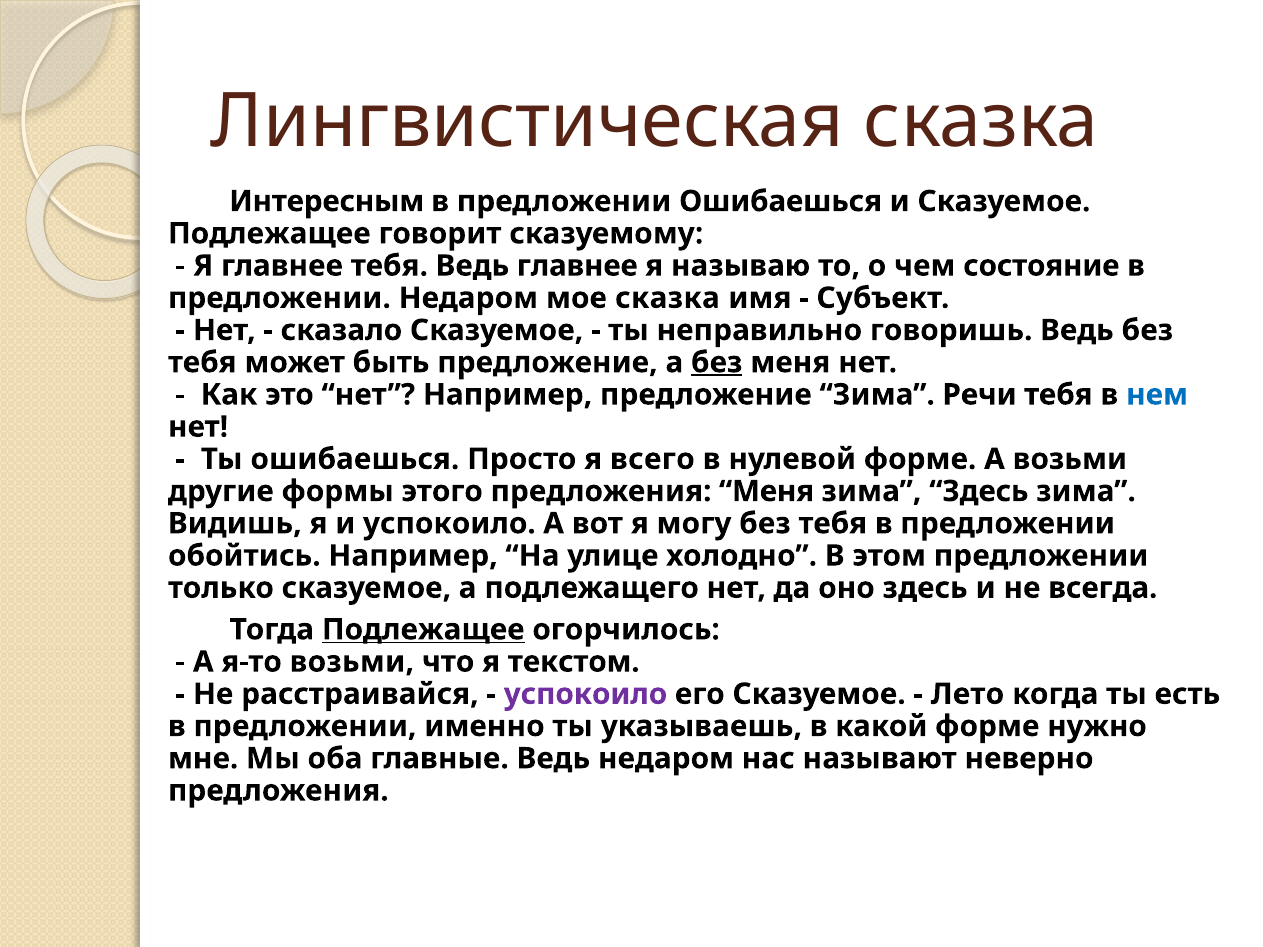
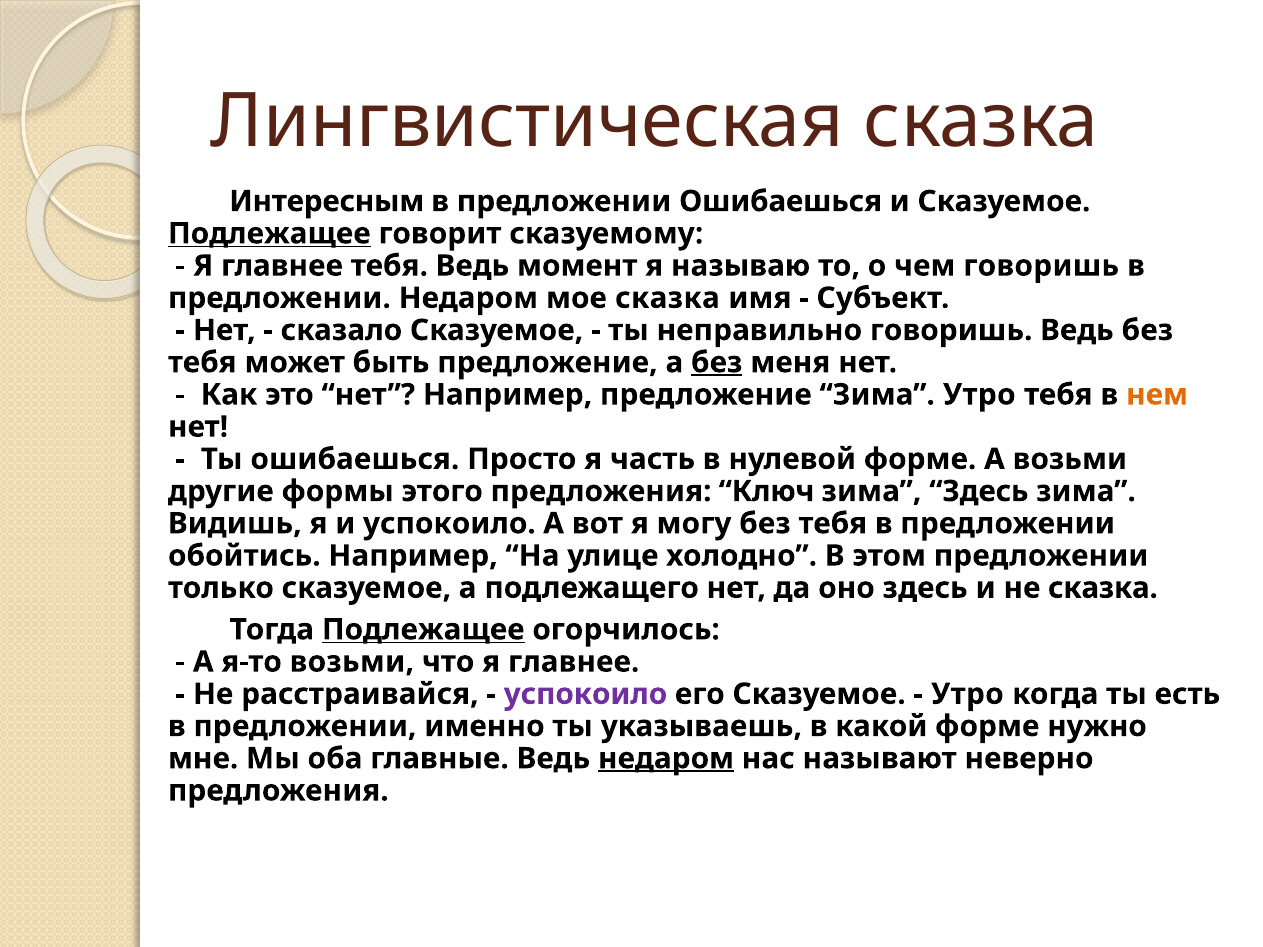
Подлежащее underline: none -> present (269, 234)
Ведь главнее: главнее -> момент (577, 266)
чем состояние: состояние -> говоришь (1041, 266)
Зима Речи: Речи -> Утро (979, 395)
нем colour: blue -> orange (1157, 395)
всего: всего -> часть (653, 459)
предложения Меня: Меня -> Ключ (767, 491)
не всегда: всегда -> сказка (1103, 588)
что я текстом: текстом -> главнее (574, 662)
Лето: Лето -> Утро (967, 694)
недаром underline: none -> present (666, 759)
